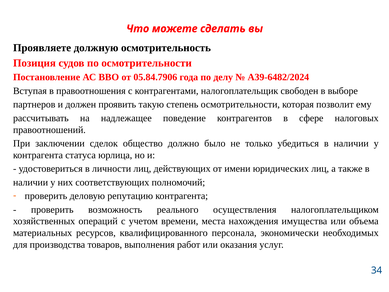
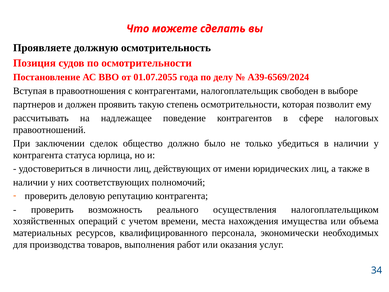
05.84.7906: 05.84.7906 -> 01.07.2055 (155, 77)
А39-6482/2024: А39-6482/2024 -> А39-6569/2024 (278, 77)
